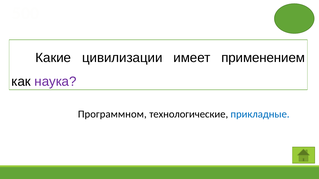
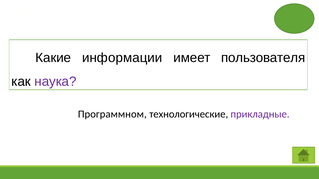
цивилизации: цивилизации -> информации (122, 58)
применением: применением -> пользователя (263, 58)
прикладные colour: blue -> purple (260, 114)
